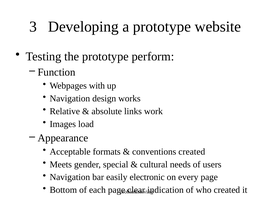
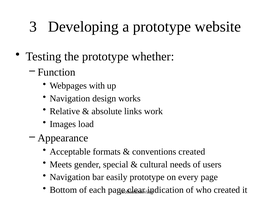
perform: perform -> whether (153, 56)
easily electronic: electronic -> prototype (147, 177)
